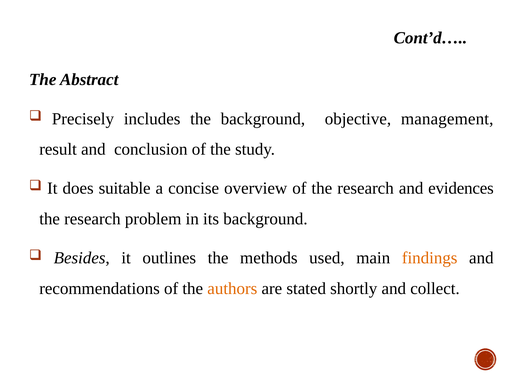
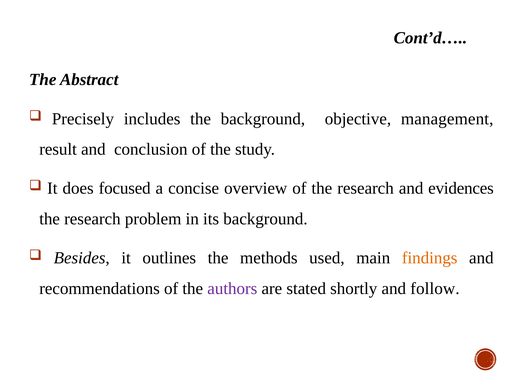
suitable: suitable -> focused (125, 188)
authors colour: orange -> purple (232, 288)
collect: collect -> follow (435, 288)
